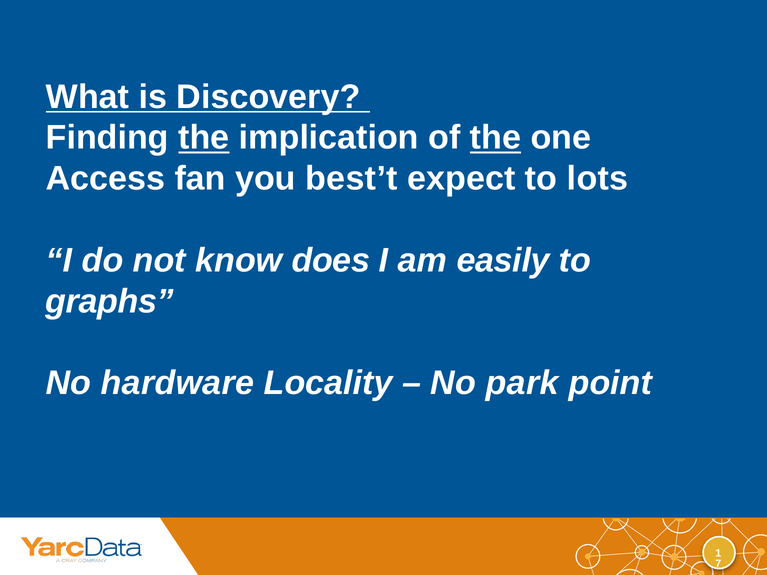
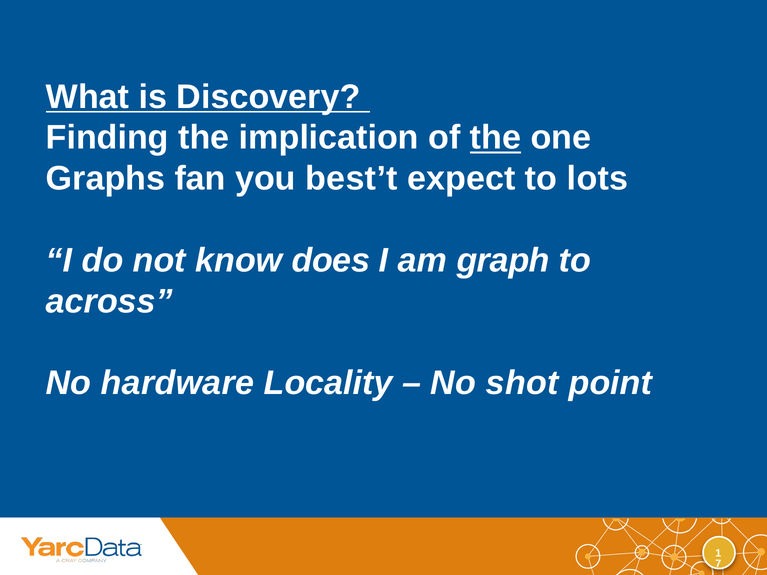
the underline: present -> none (204, 138)
Access: Access -> Graphs (106, 179)
easily: easily -> graph (503, 261)
graphs: graphs -> across (109, 301)
park: park -> shot (522, 383)
